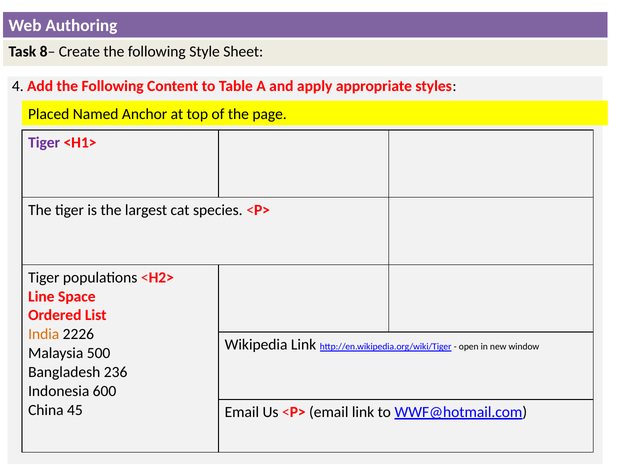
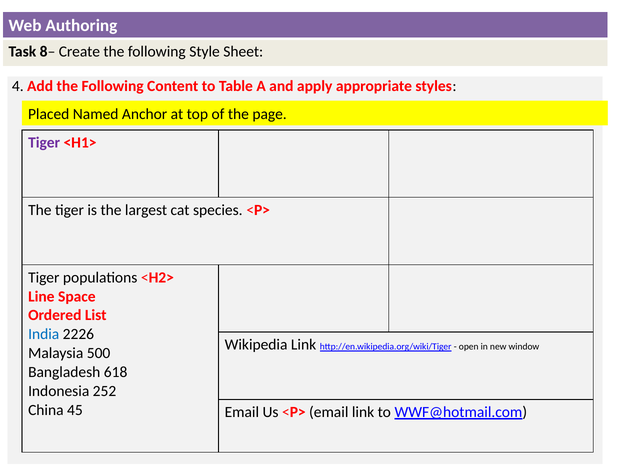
India colour: orange -> blue (44, 334)
236: 236 -> 618 (116, 372)
600: 600 -> 252 (104, 391)
